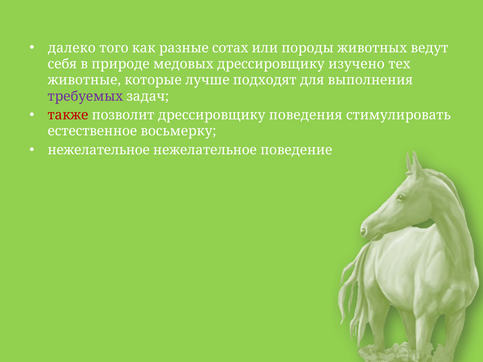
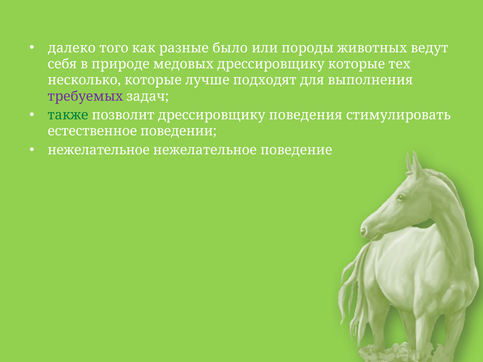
сотах: сотах -> было (230, 48)
дрессировщику изучено: изучено -> которые (357, 64)
животные: животные -> несколько (84, 80)
также colour: red -> green (68, 115)
восьмерку: восьмерку -> поведении (179, 131)
